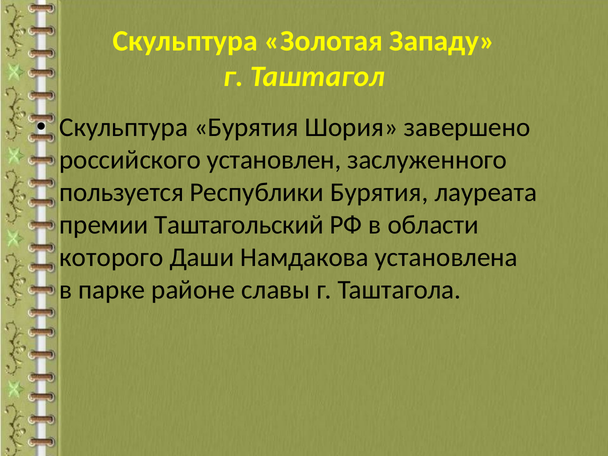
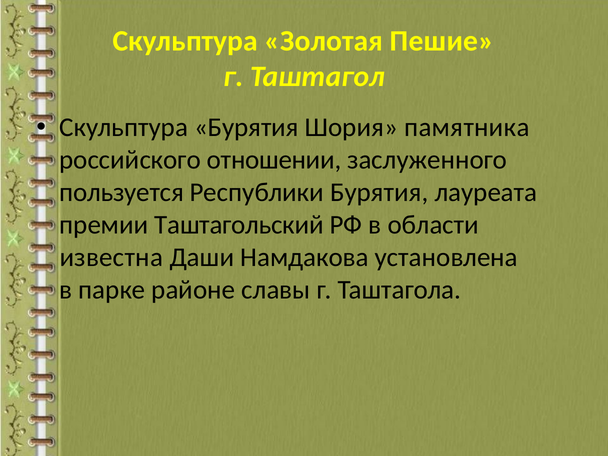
Западу: Западу -> Пешие (442, 41)
завершено: завершено -> памятника (467, 128)
установлен: установлен -> отношении (274, 160)
которого: которого -> известна (111, 257)
